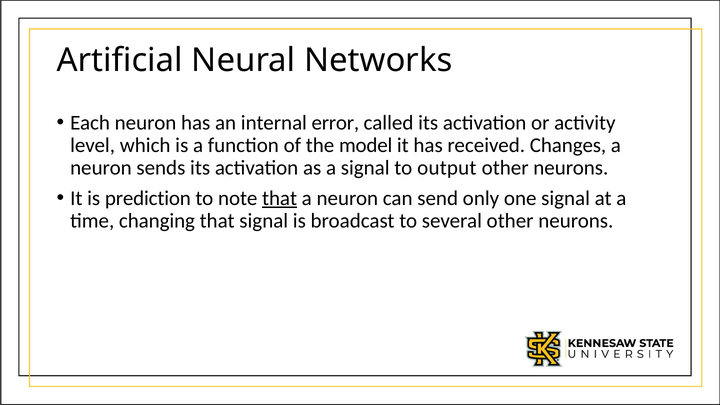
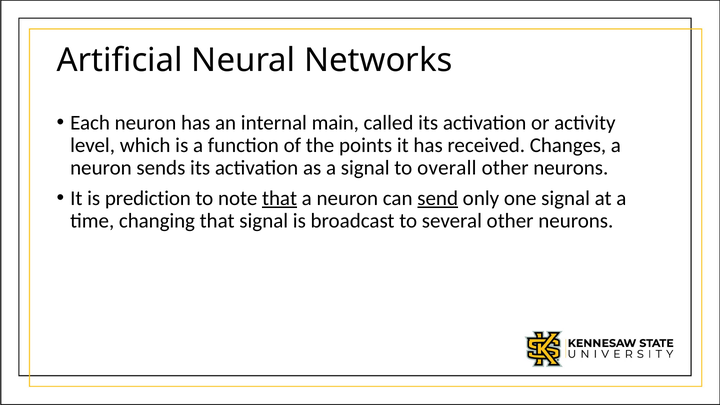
error: error -> main (335, 123)
model: model -> points (366, 145)
output: output -> overall (447, 168)
send underline: none -> present (438, 198)
